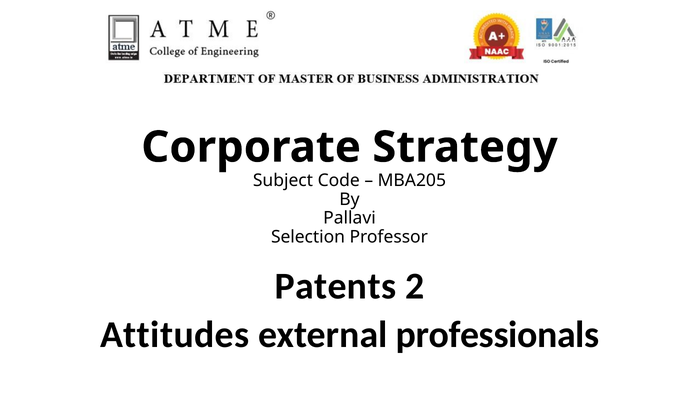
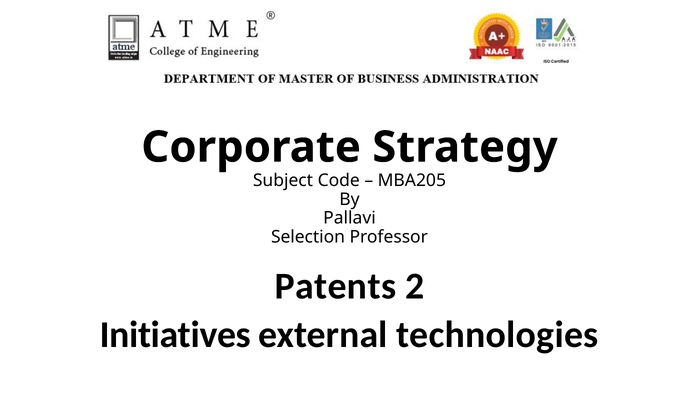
Attitudes: Attitudes -> Initiatives (175, 335)
professionals: professionals -> technologies (497, 335)
